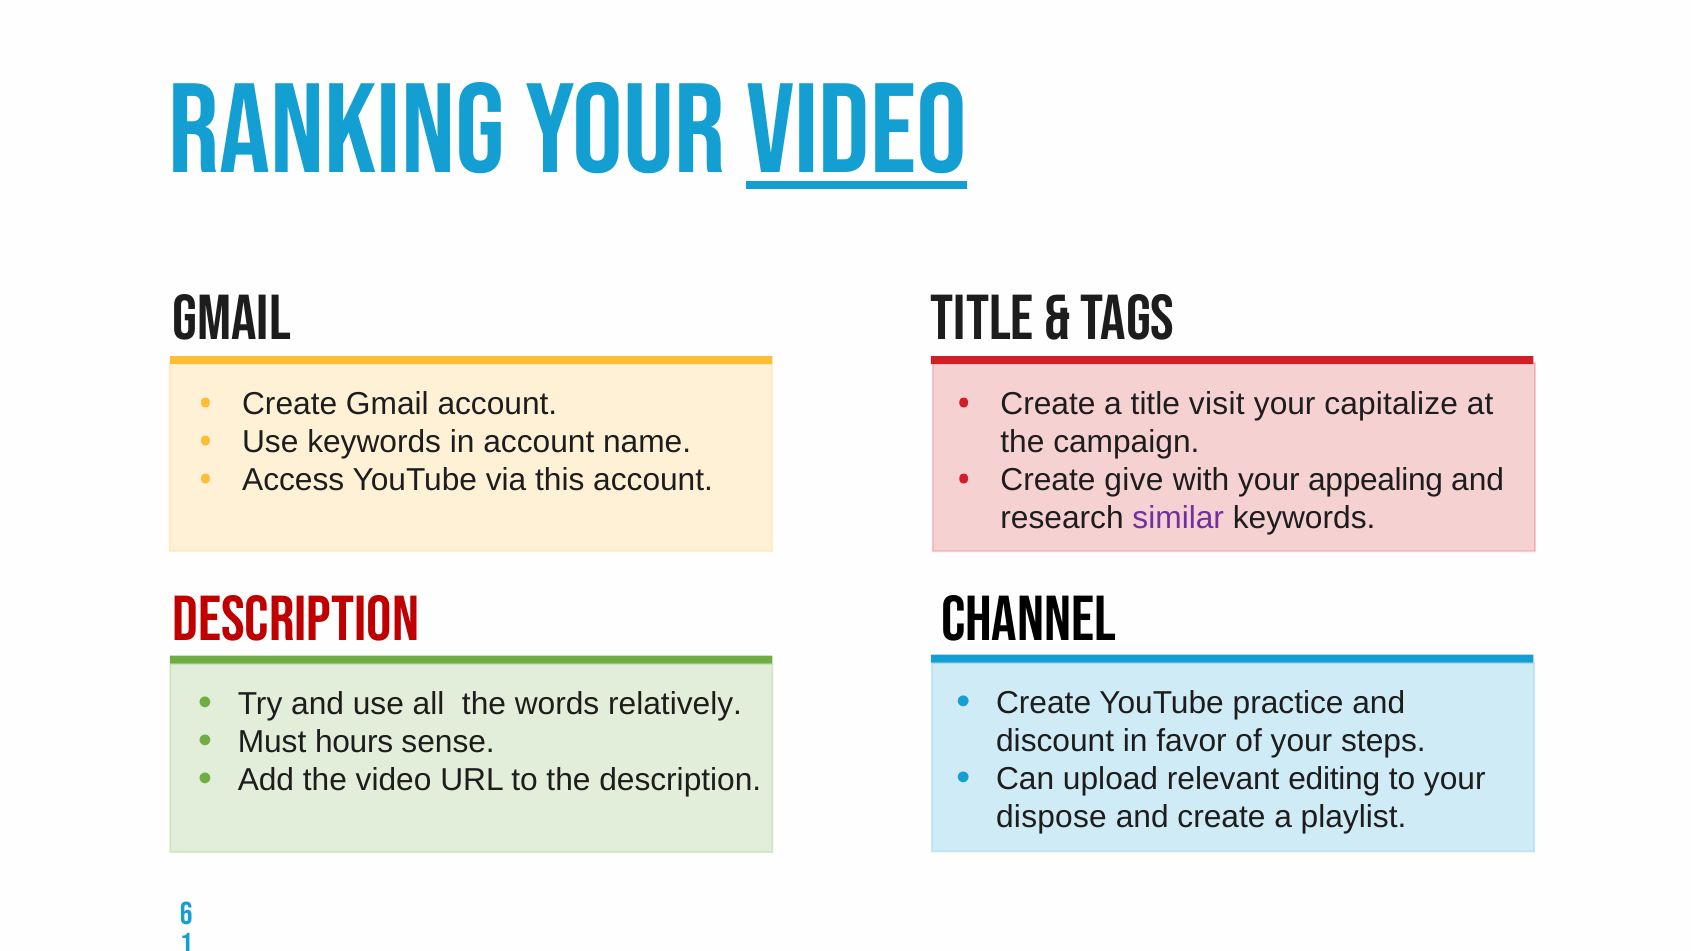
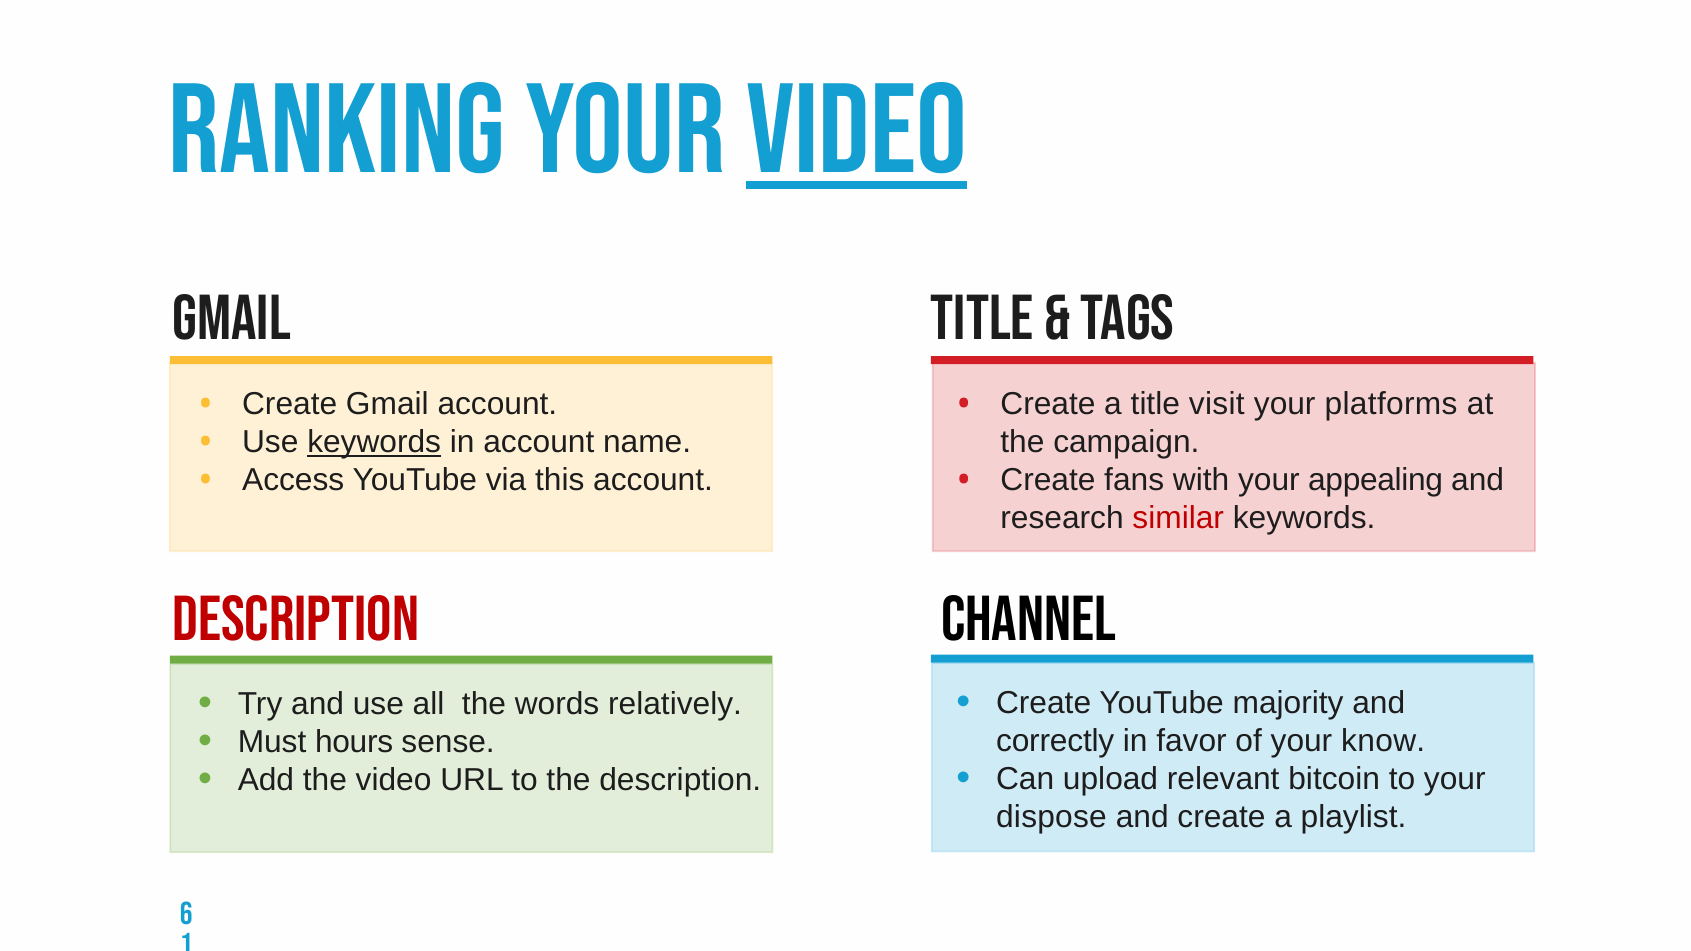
capitalize: capitalize -> platforms (1391, 404)
keywords underline: none -> present (374, 442)
give: give -> fans (1134, 480)
similar colour: purple -> red (1178, 518)
practice: practice -> majority (1288, 703)
discount: discount -> correctly (1055, 741)
steps: steps -> know (1383, 741)
editing: editing -> bitcoin (1334, 779)
